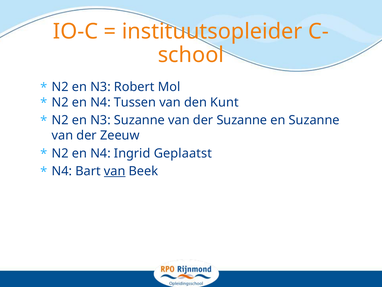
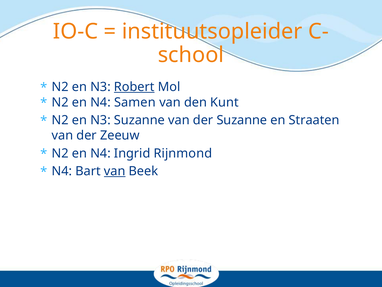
Robert underline: none -> present (134, 87)
Tussen: Tussen -> Samen (135, 102)
en Suzanne: Suzanne -> Straaten (314, 120)
Geplaatst: Geplaatst -> Rijnmond (183, 153)
